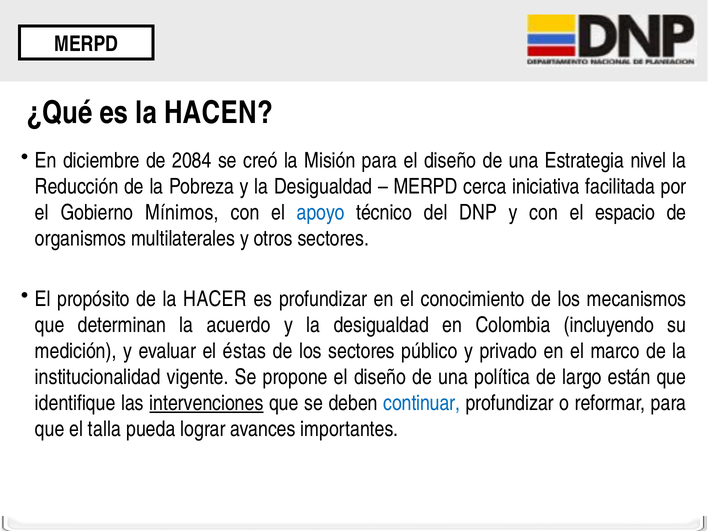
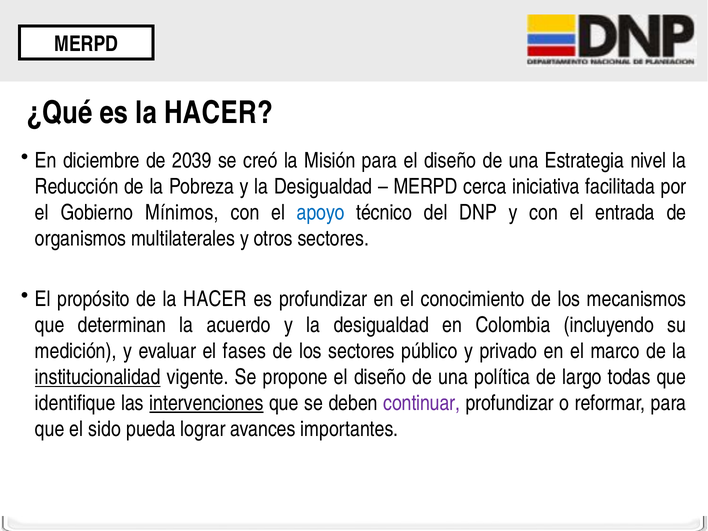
es la HACEN: HACEN -> HACER (218, 113)
2084: 2084 -> 2039 (192, 161)
espacio: espacio -> entrada (625, 213)
éstas: éstas -> fases (245, 351)
institucionalidad underline: none -> present (98, 377)
están: están -> todas (629, 377)
continuar colour: blue -> purple (422, 403)
talla: talla -> sido (105, 429)
